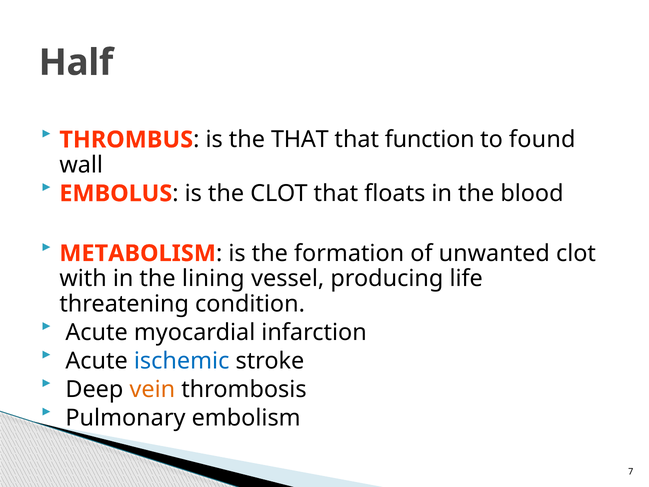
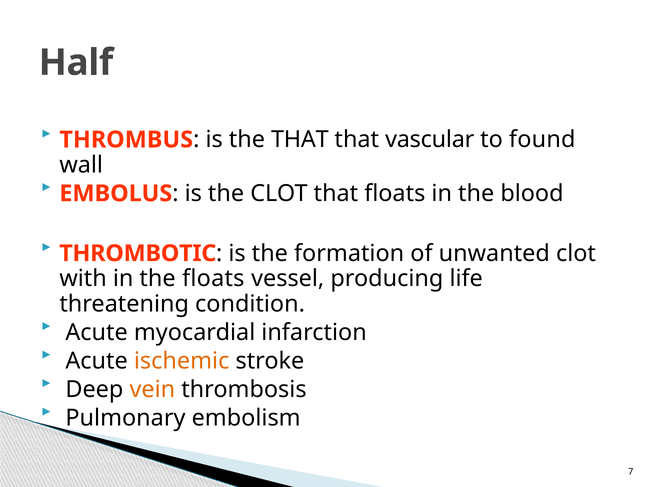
function: function -> vascular (430, 140)
METABOLISM: METABOLISM -> THROMBOTIC (138, 253)
the lining: lining -> floats (213, 279)
ischemic colour: blue -> orange (182, 361)
